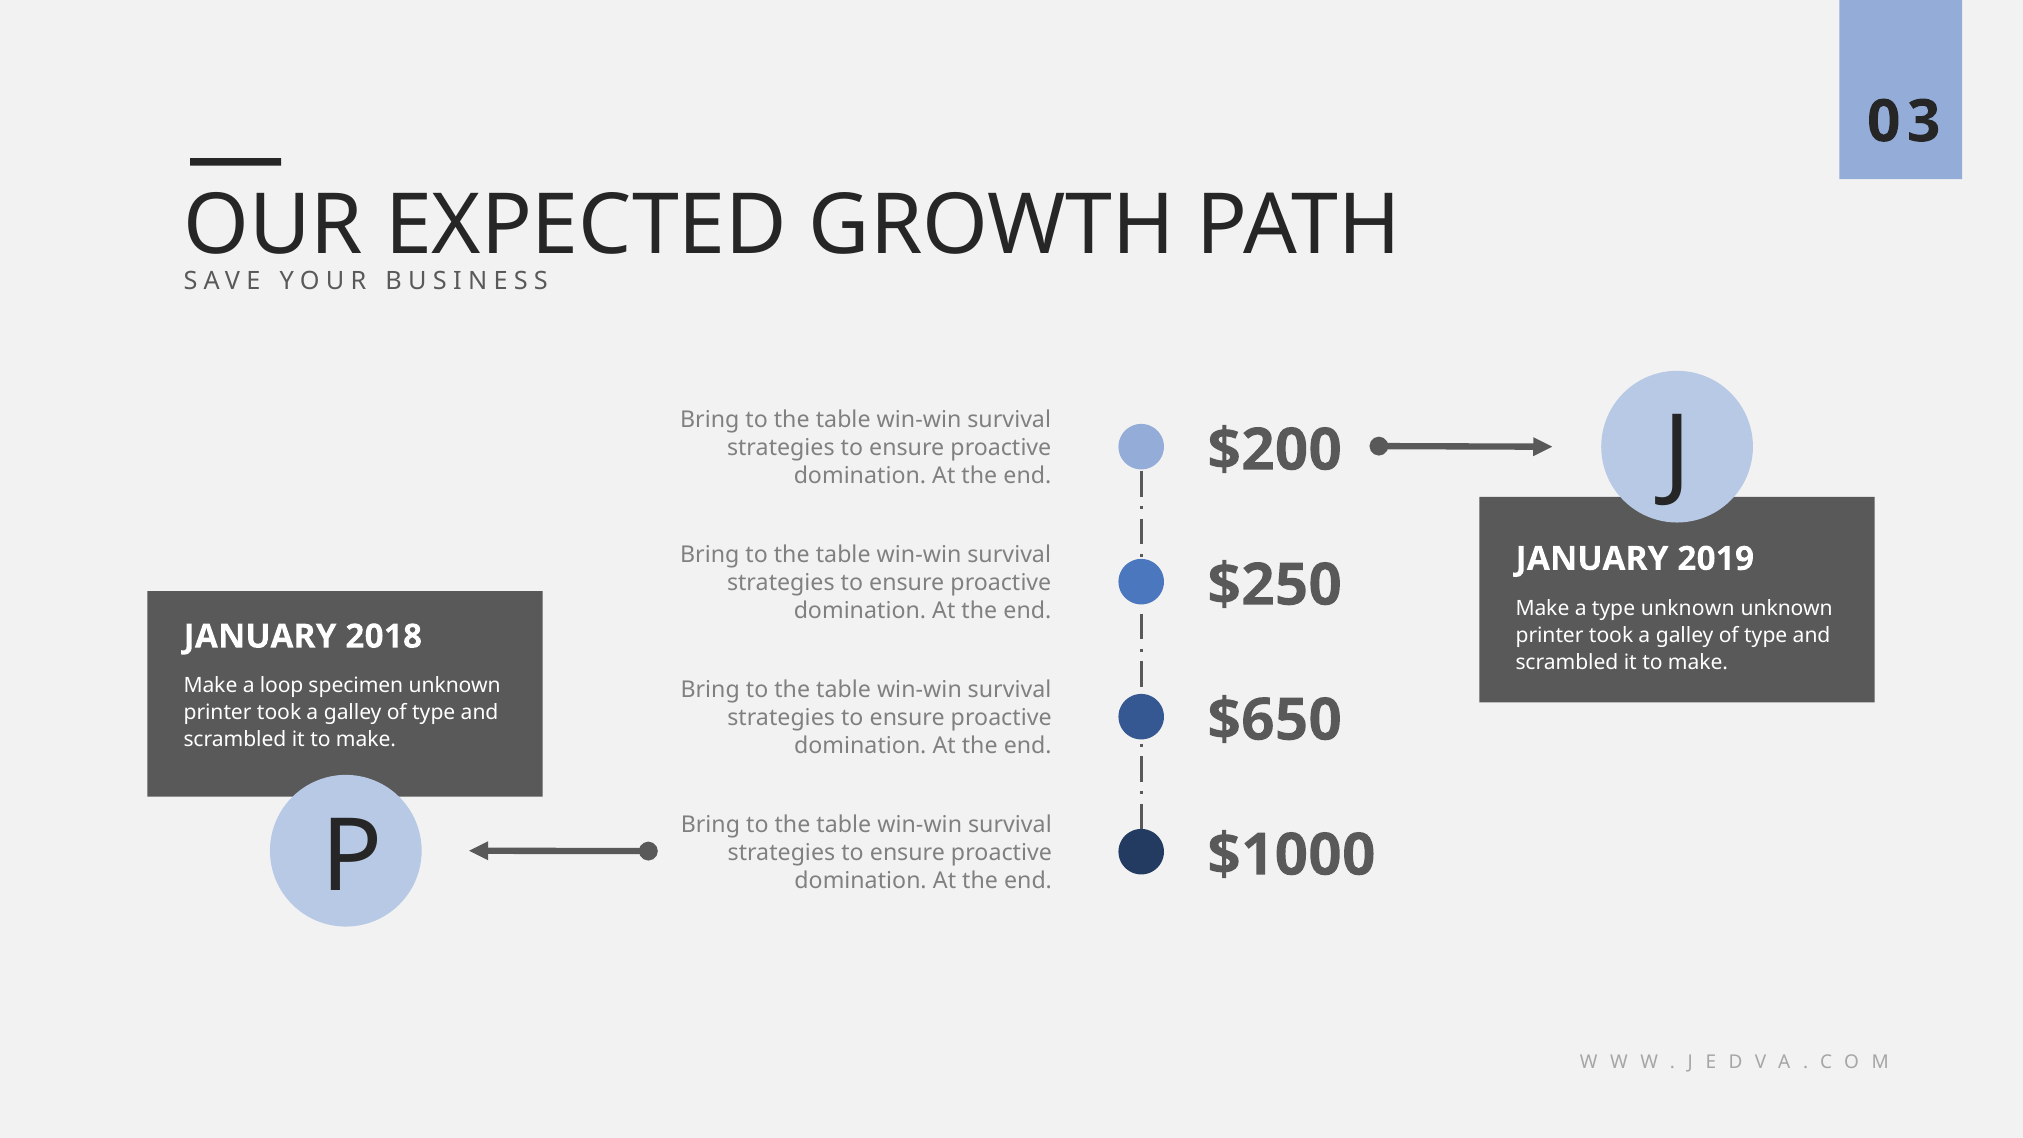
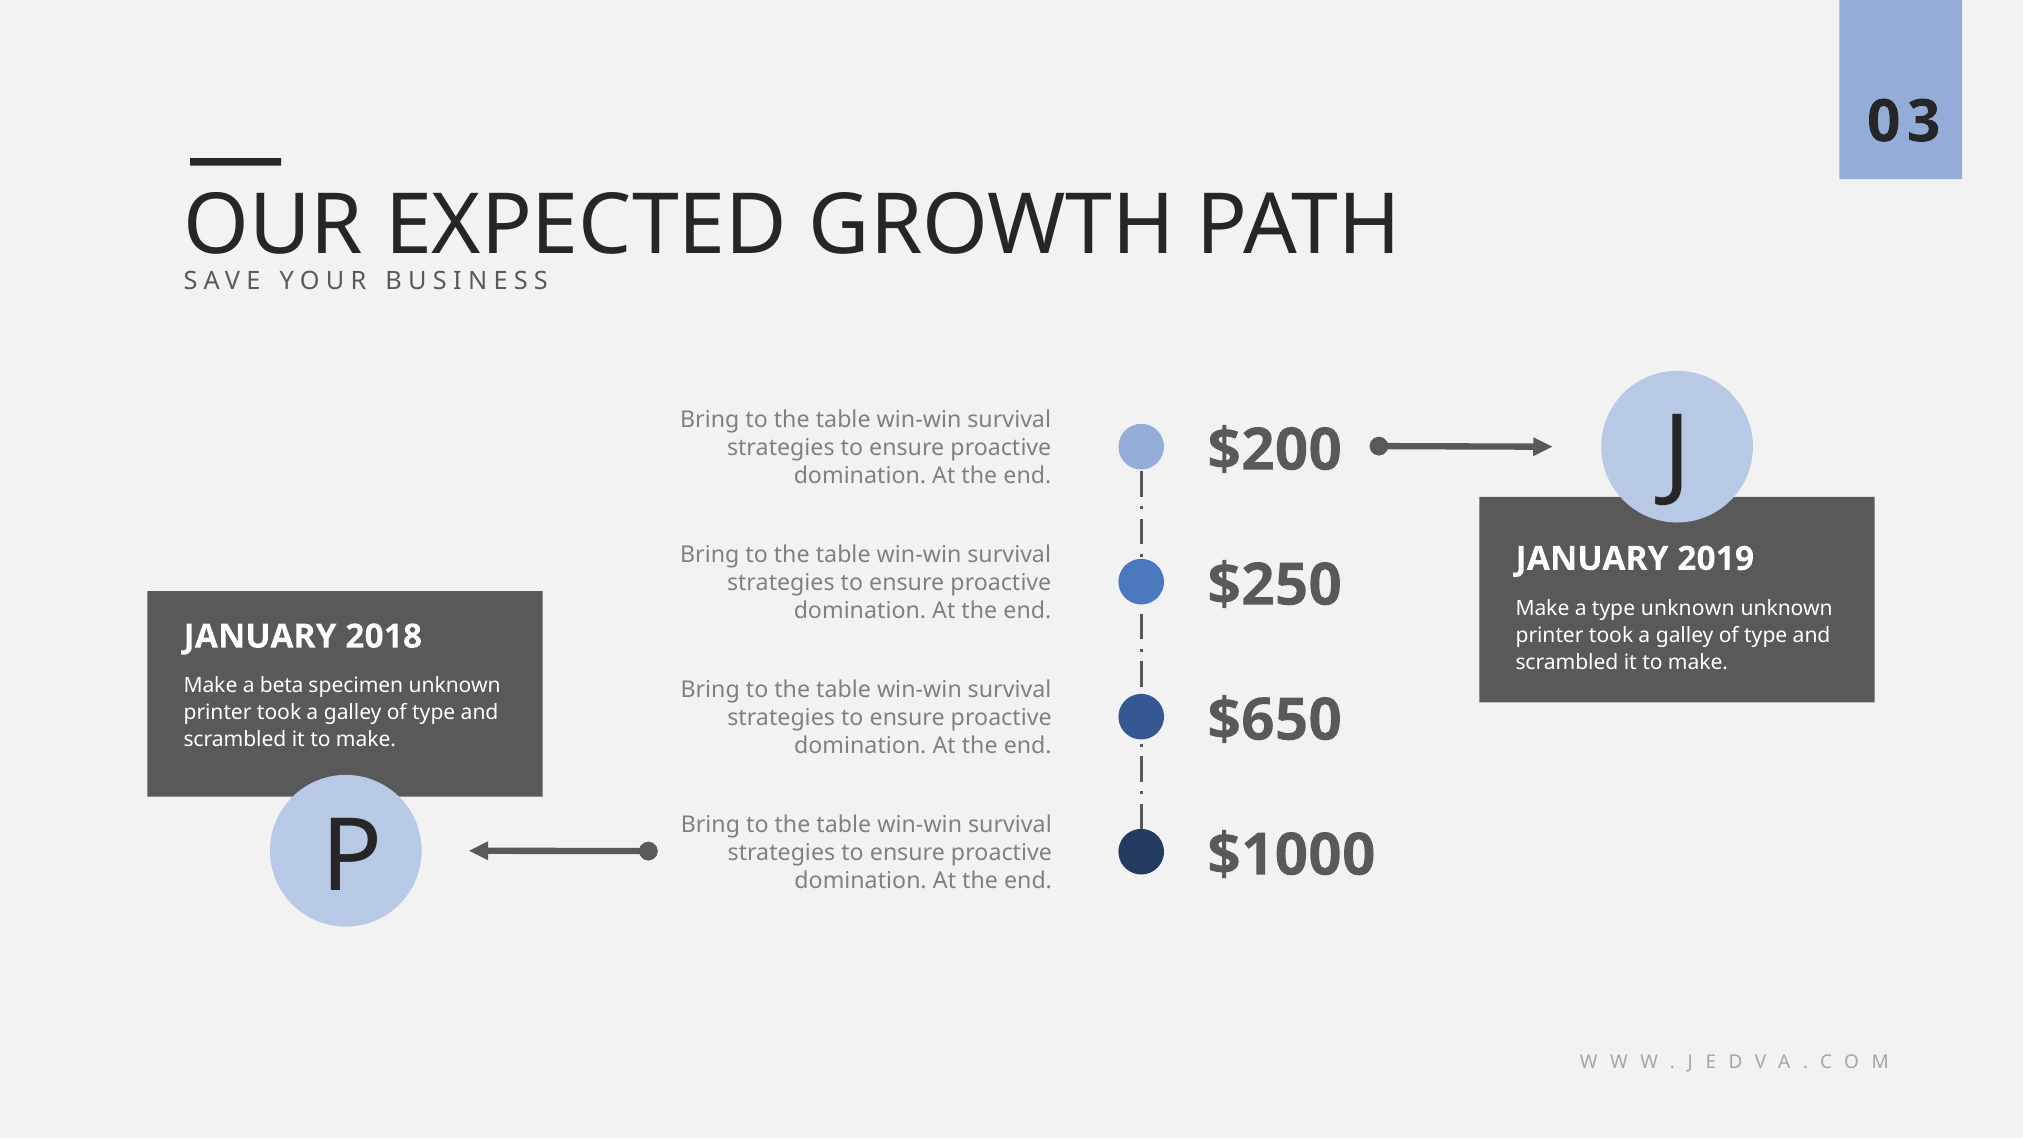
loop: loop -> beta (282, 686)
